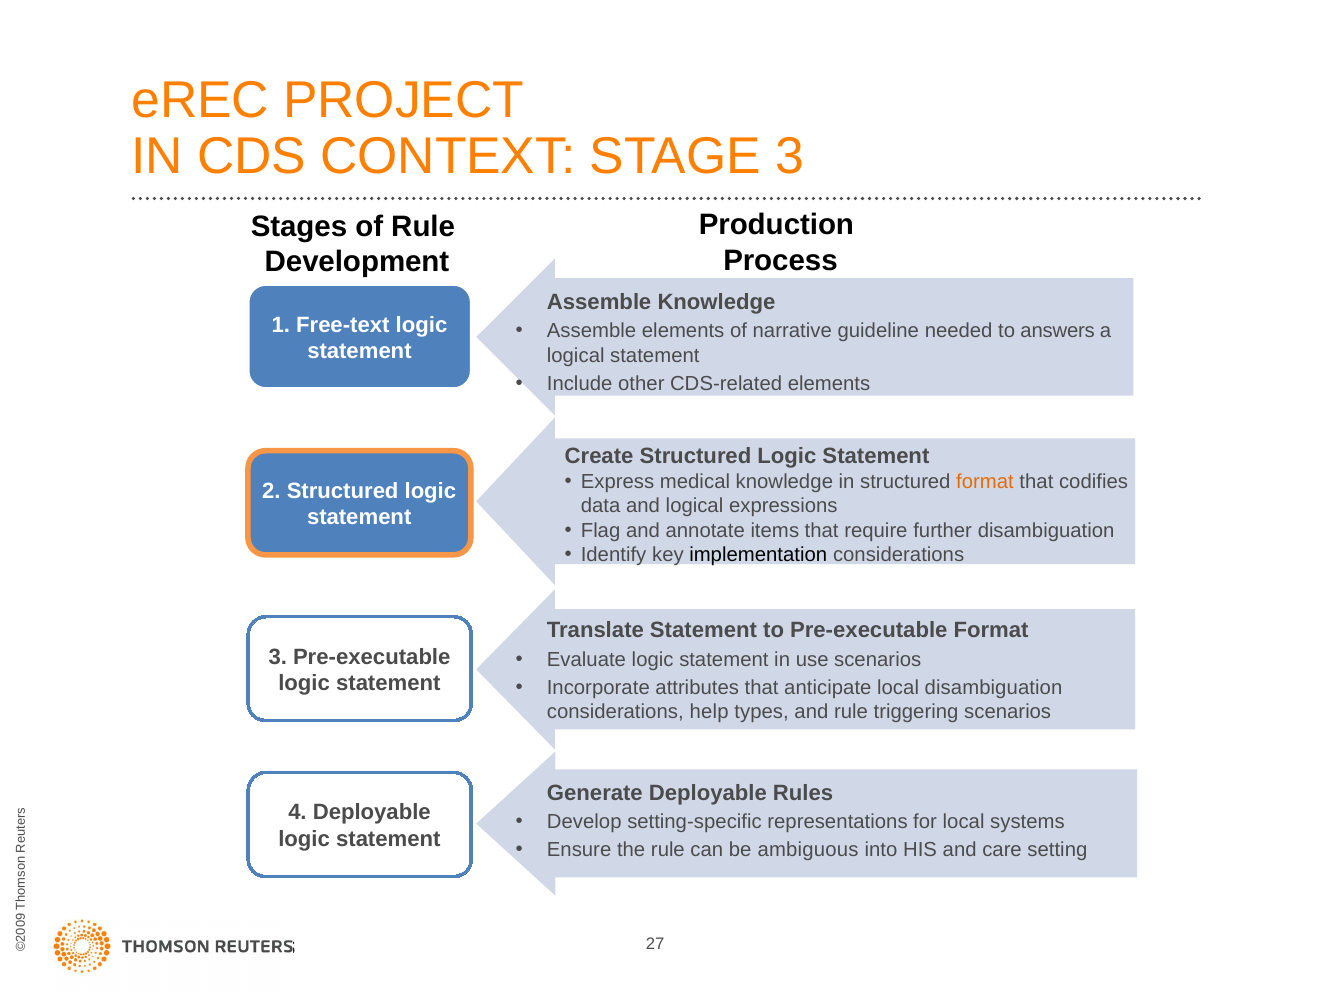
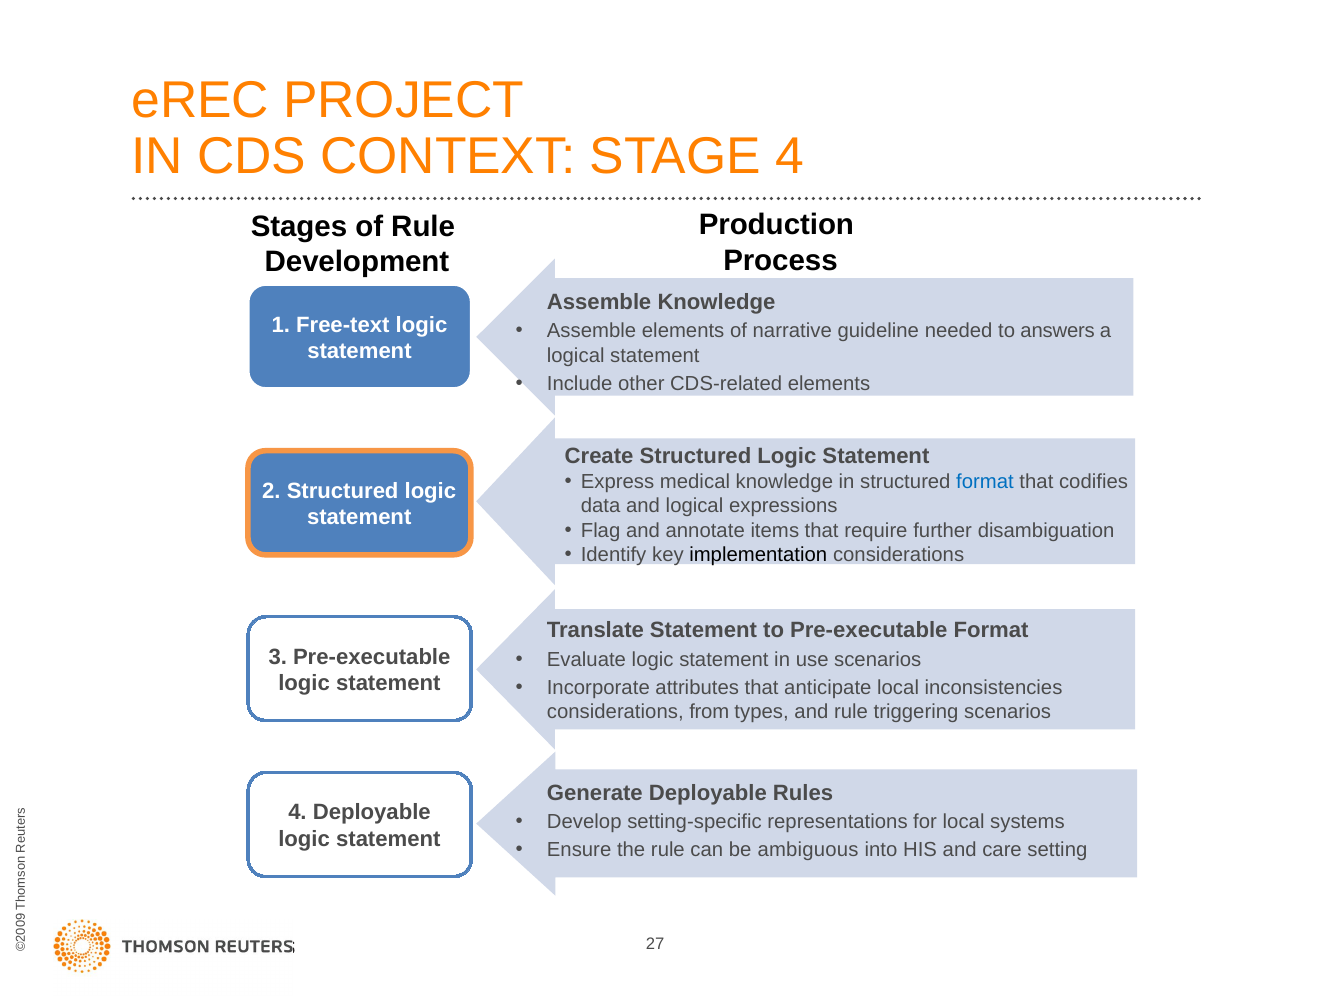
STAGE 3: 3 -> 4 (790, 156)
format colour: orange -> blue (985, 482)
local disambiguation: disambiguation -> inconsistencies (994, 688)
help: help -> from (709, 712)
